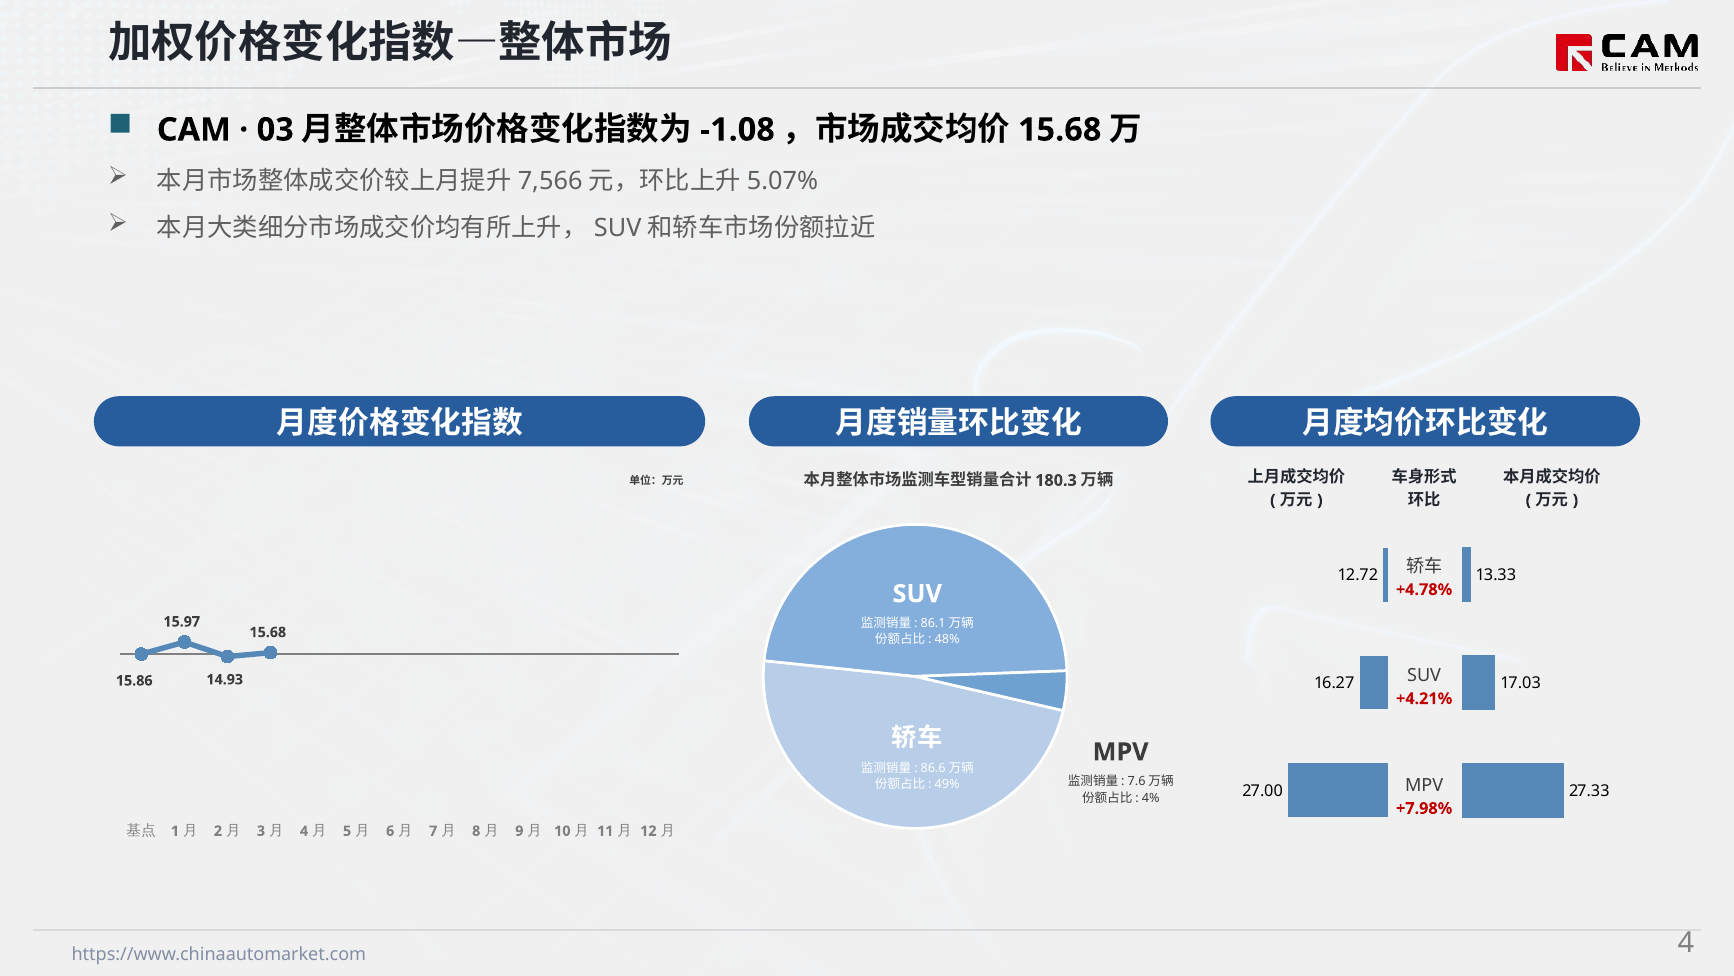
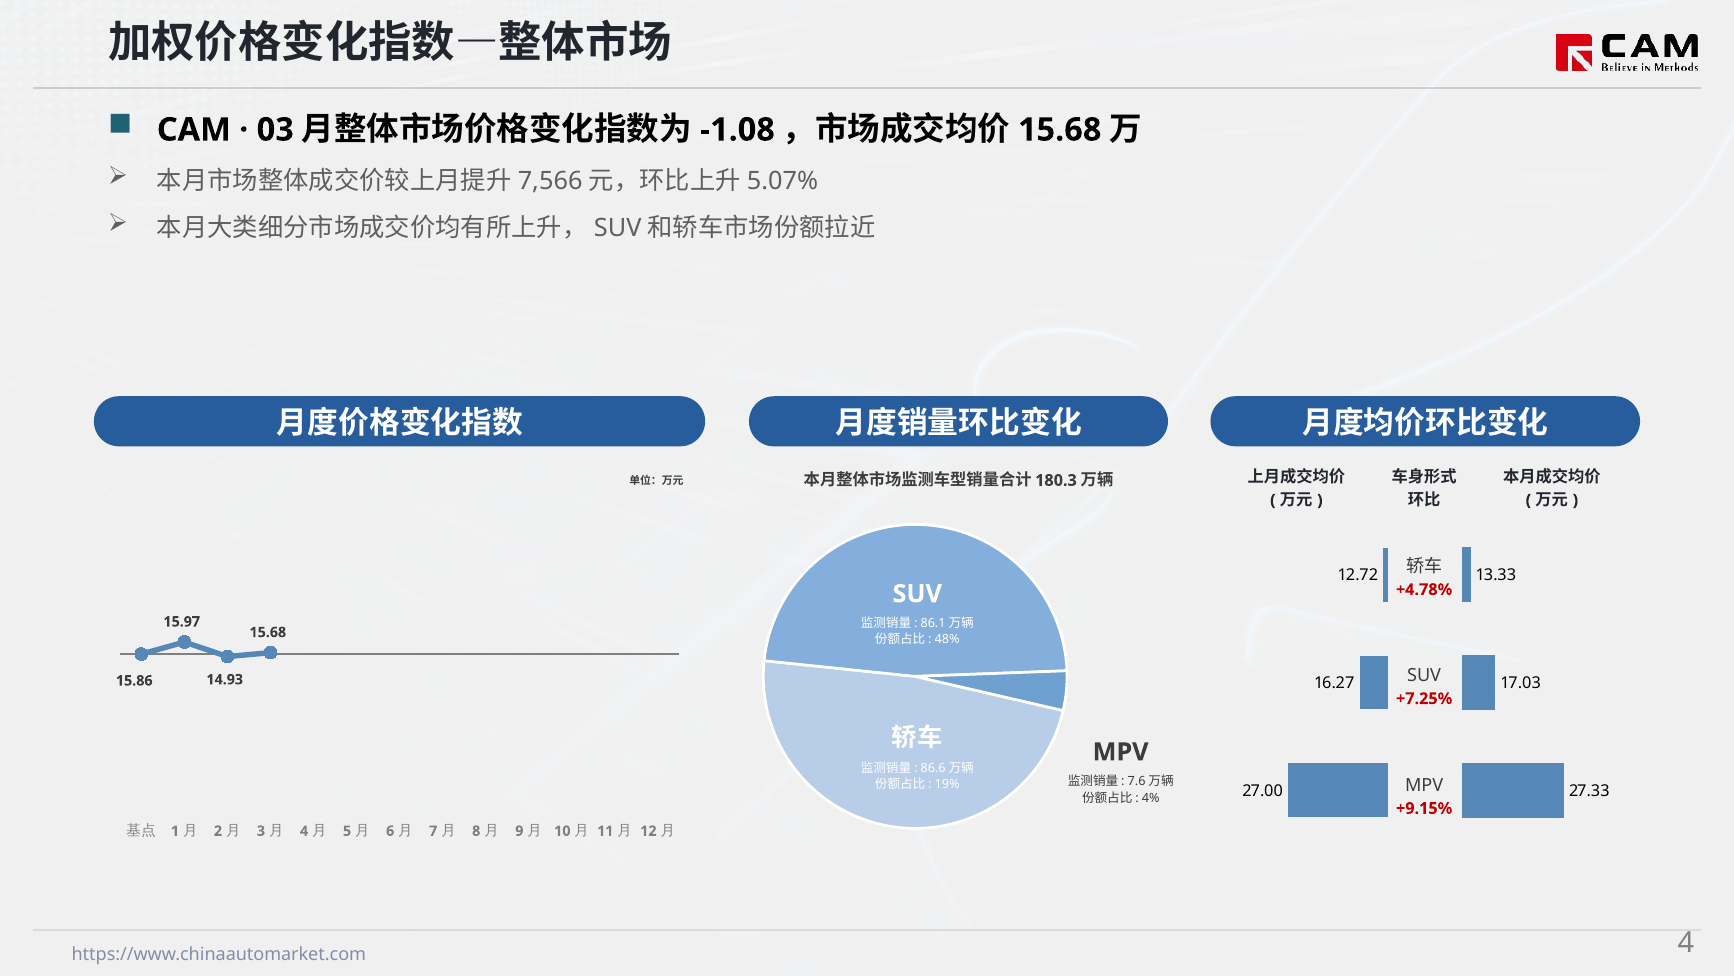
+4.21%: +4.21% -> +7.25% (1424, 698)
49%: 49% -> 19% (947, 784)
+7.98%: +7.98% -> +9.15% (1424, 808)
